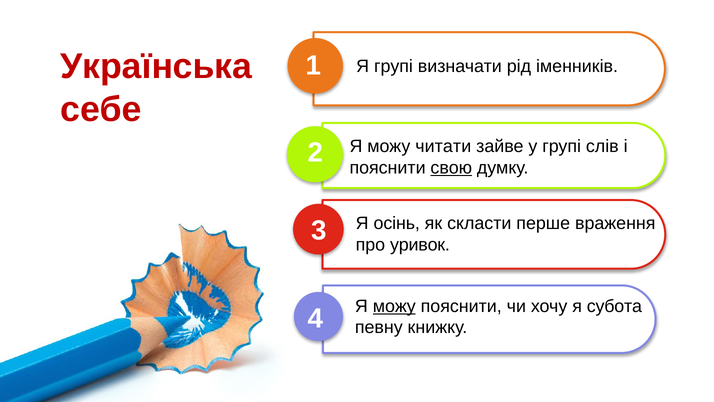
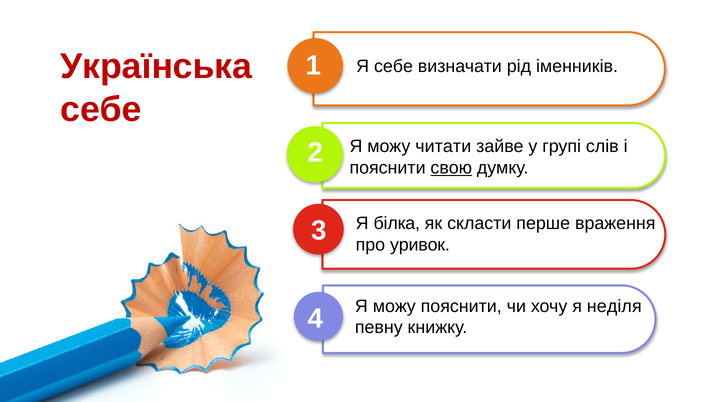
Я групі: групі -> себе (394, 66)
осінь: осінь -> білка (397, 223)
можу underline: present -> none (394, 306)
субота: субота -> неділя (614, 306)
